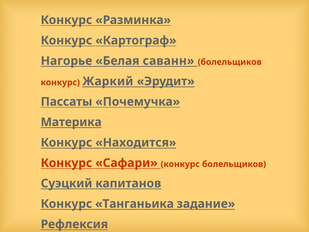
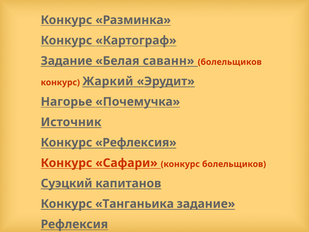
Нагорье: Нагорье -> Задание (67, 61)
Пассаты: Пассаты -> Нагорье (66, 102)
Материка: Материка -> Источник (71, 122)
Конкурс Находится: Находится -> Рефлексия (136, 142)
